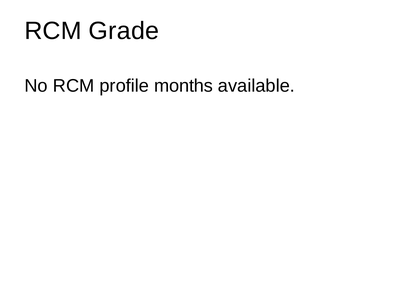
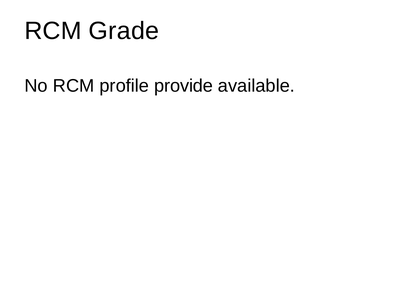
months: months -> provide (184, 86)
